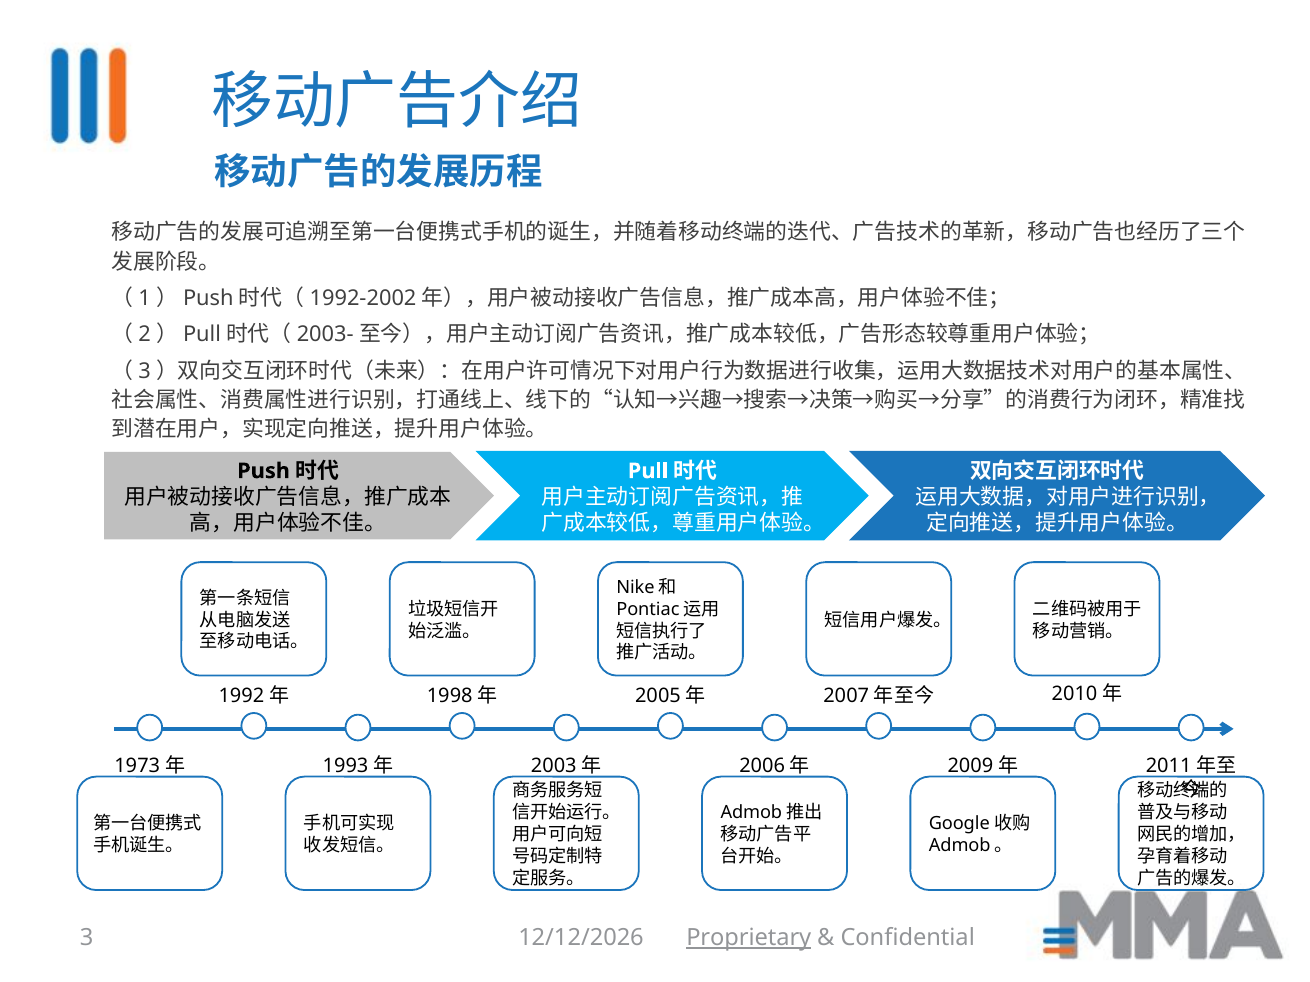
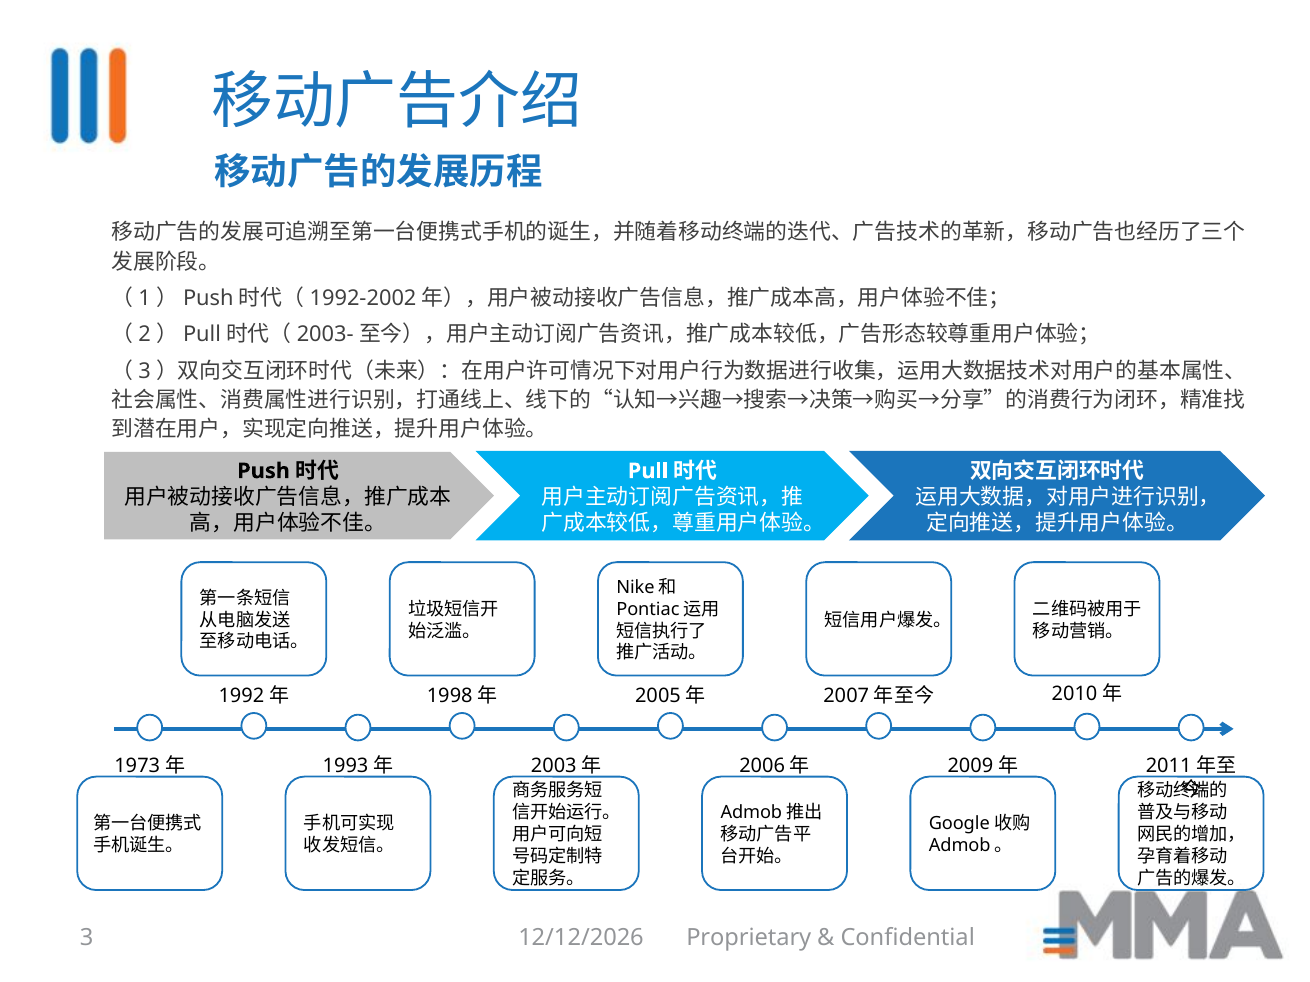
Proprietary underline: present -> none (749, 938)
